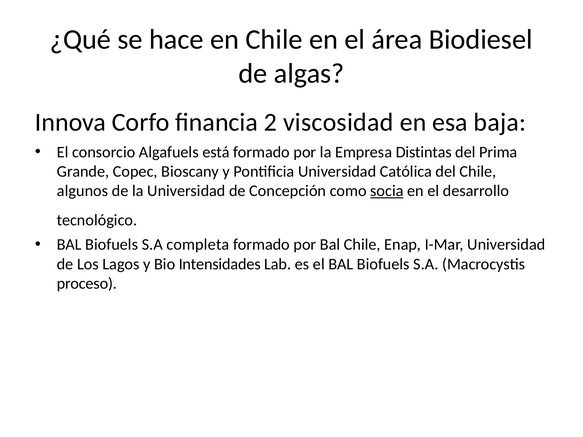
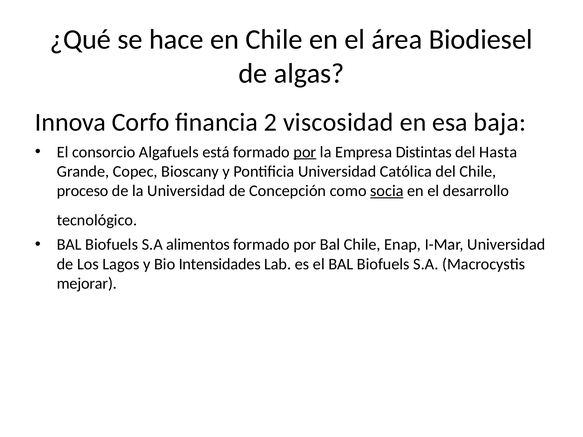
por underline: none -> present (305, 152)
Prima: Prima -> Hasta (498, 152)
algunos: algunos -> proceso (83, 191)
completa: completa -> alimentos (198, 245)
proceso: proceso -> mejorar (87, 284)
